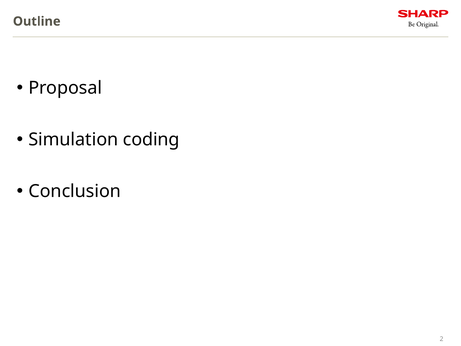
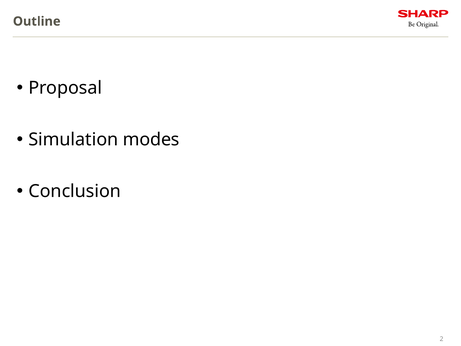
coding: coding -> modes (151, 139)
